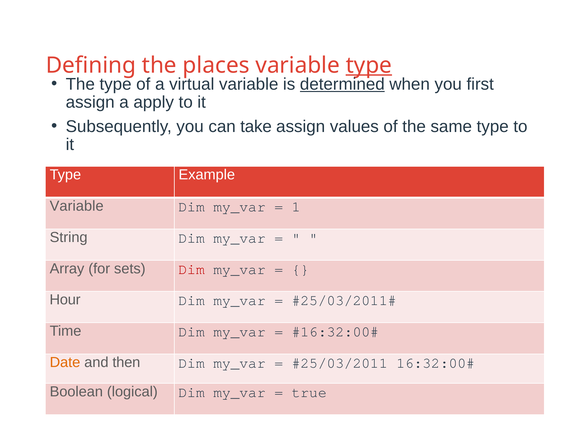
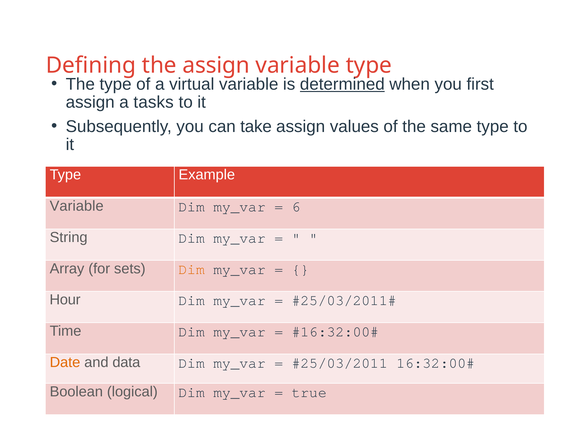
the places: places -> assign (216, 65)
type underline: present -> none (369, 65)
apply: apply -> tasks (154, 102)
1: 1 -> 6 (296, 207)
Dim colour: red -> orange (192, 269)
then: then -> data (126, 362)
